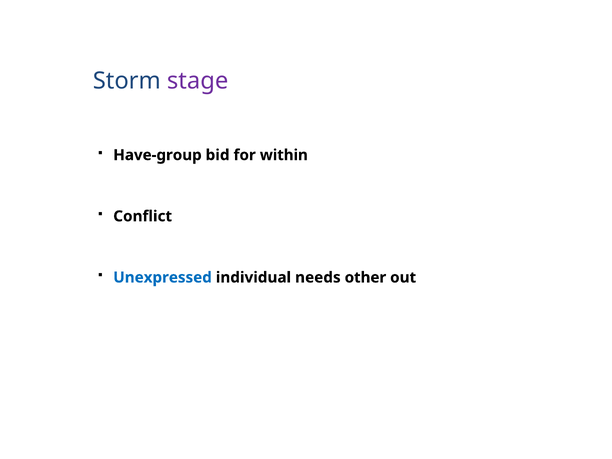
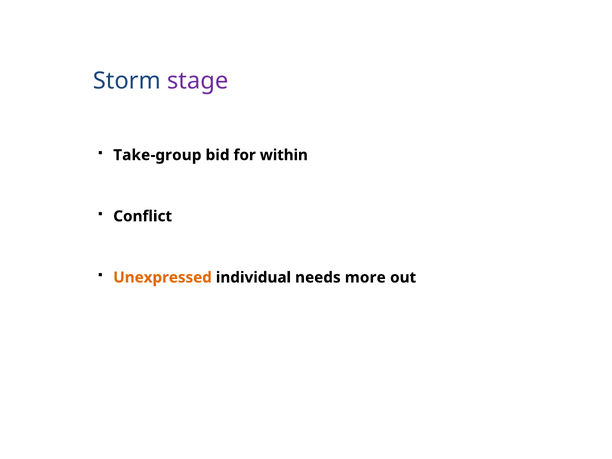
Have-group: Have-group -> Take-group (157, 155)
Unexpressed colour: blue -> orange (163, 277)
other: other -> more (365, 277)
